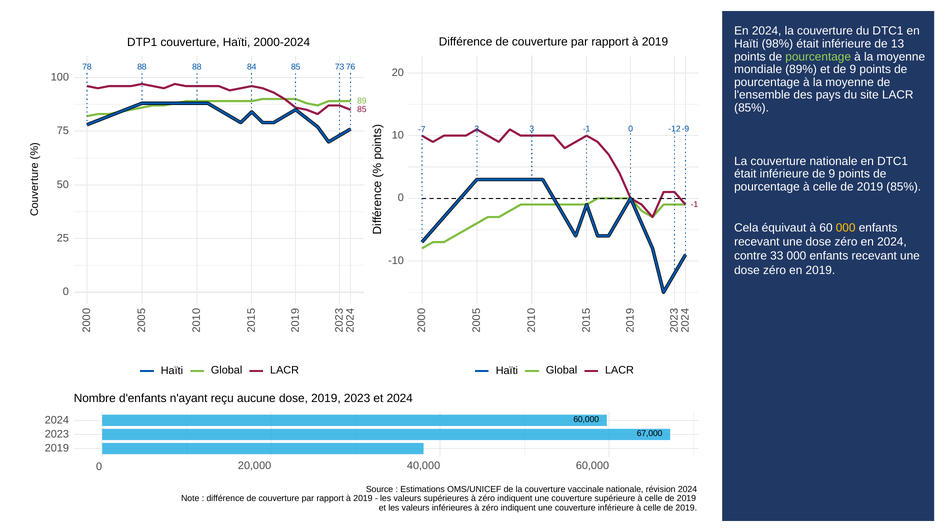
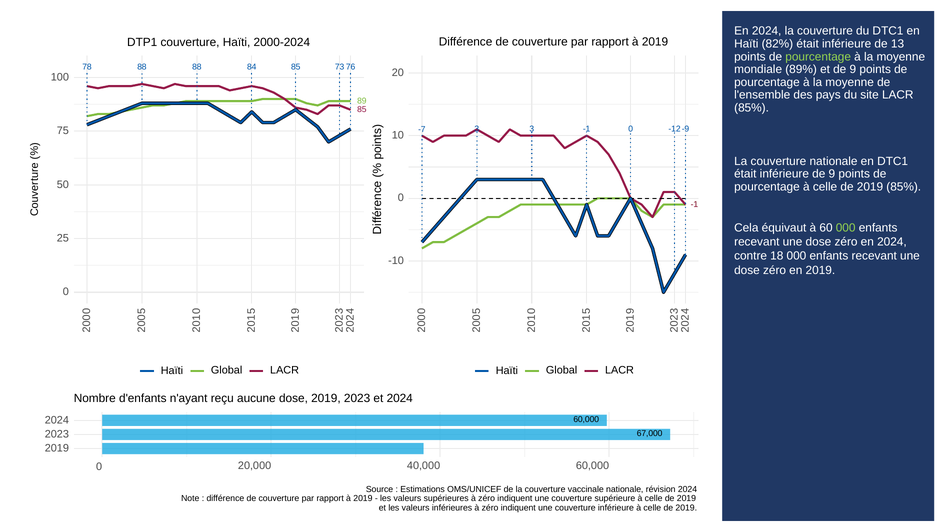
98%: 98% -> 82% (777, 44)
000 colour: yellow -> light green (846, 228)
33: 33 -> 18 (777, 256)
